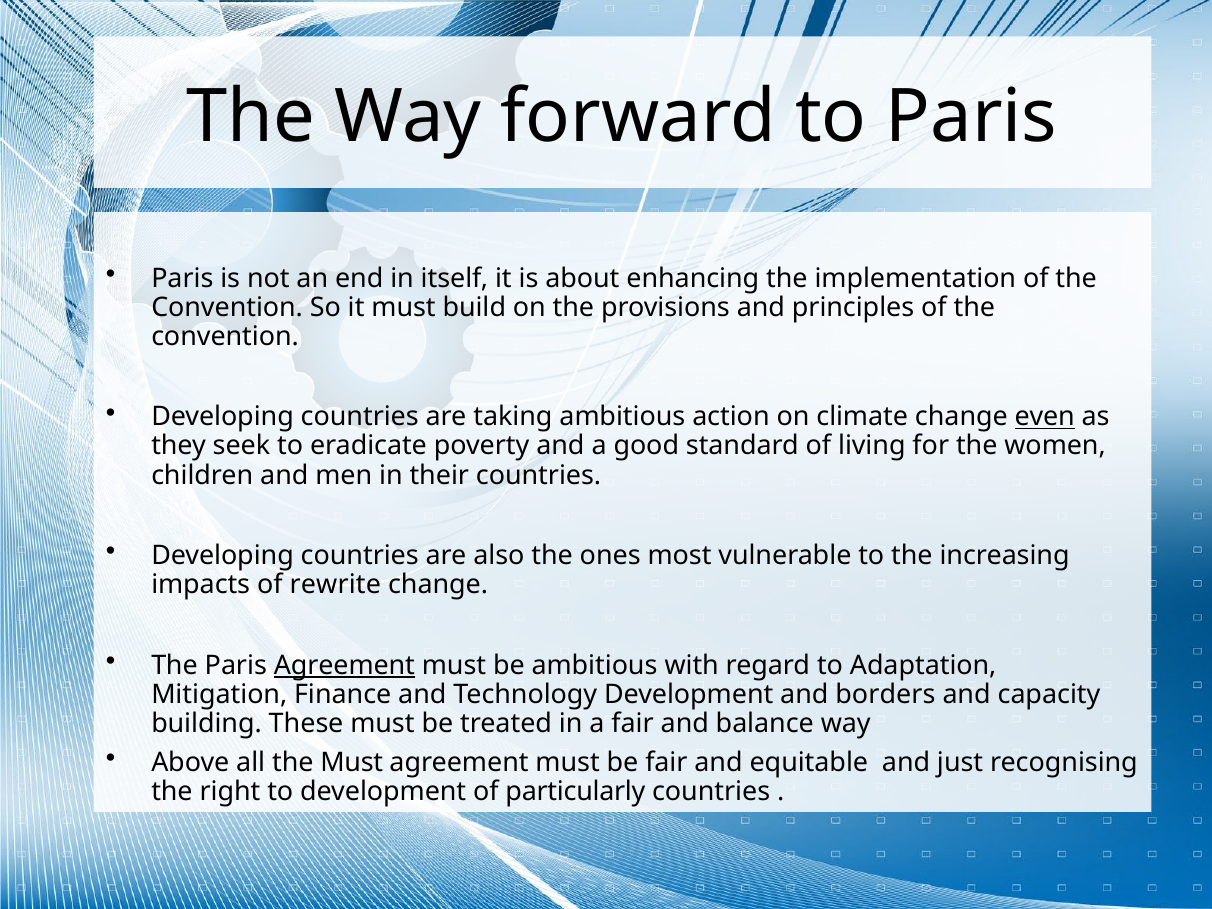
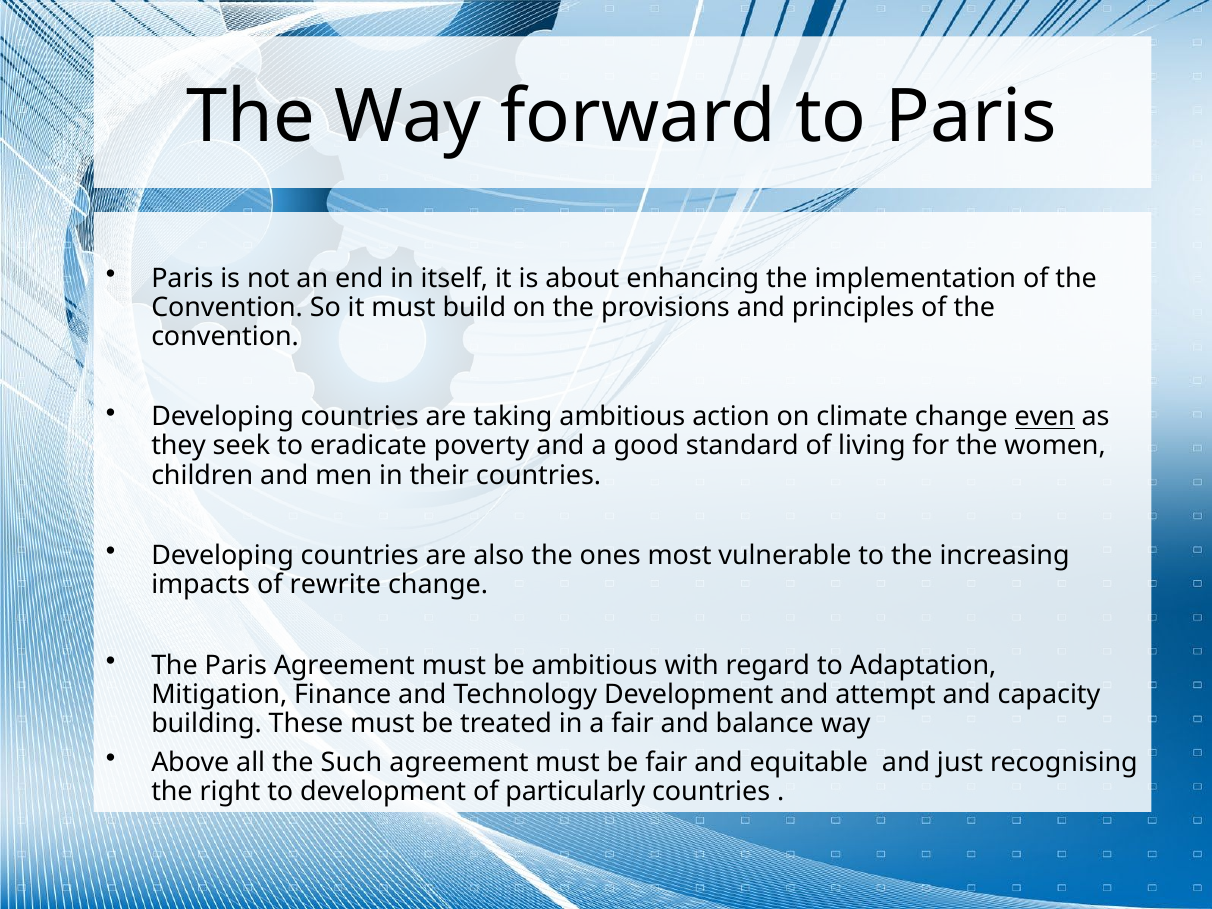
Agreement underline: present -> none (344, 666)
borders: borders -> attempt (886, 695)
the Must: Must -> Such (351, 763)
